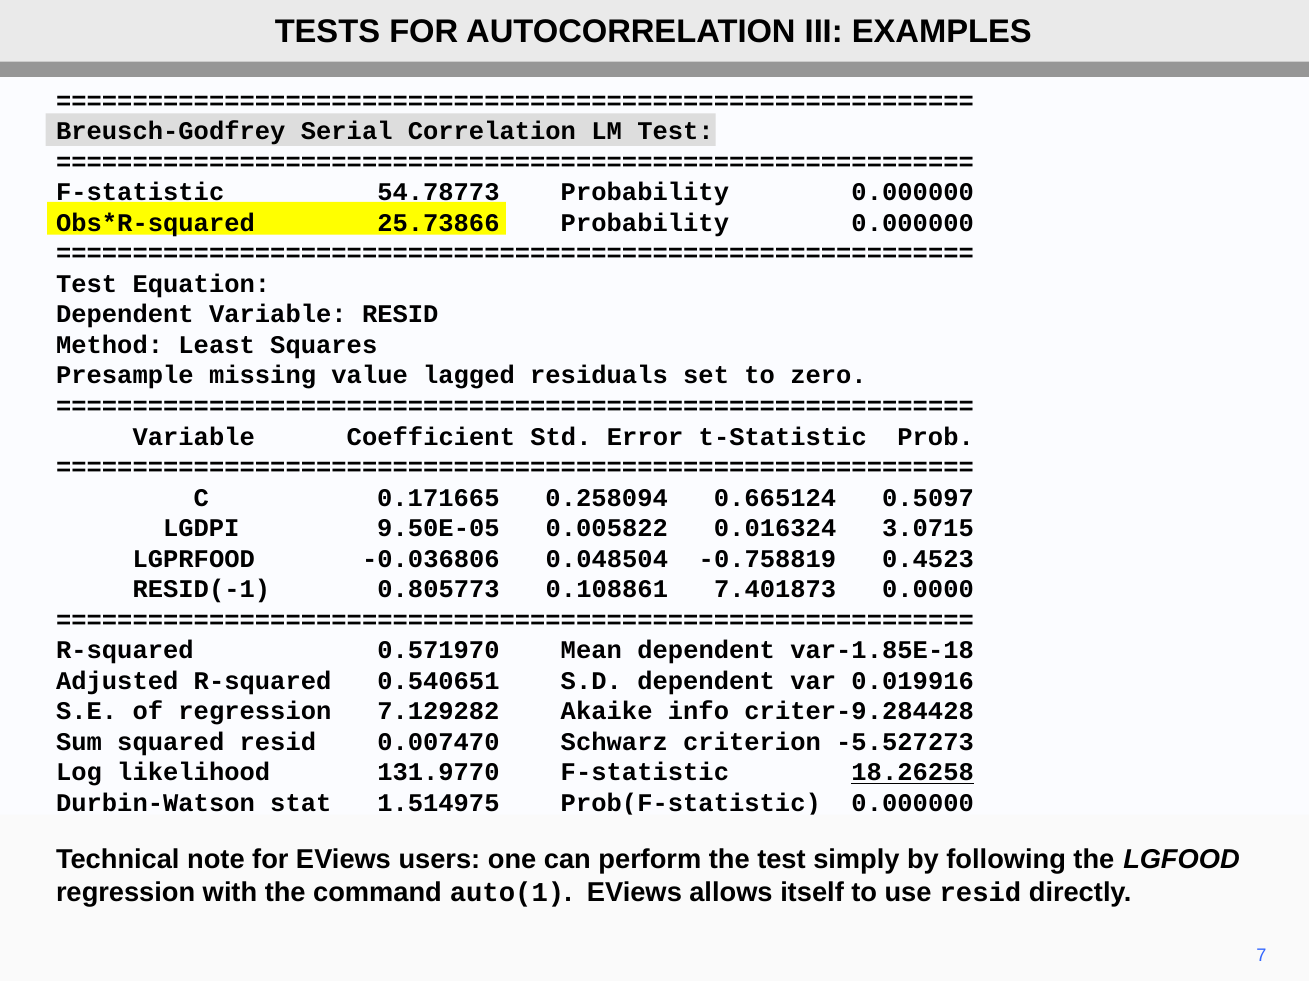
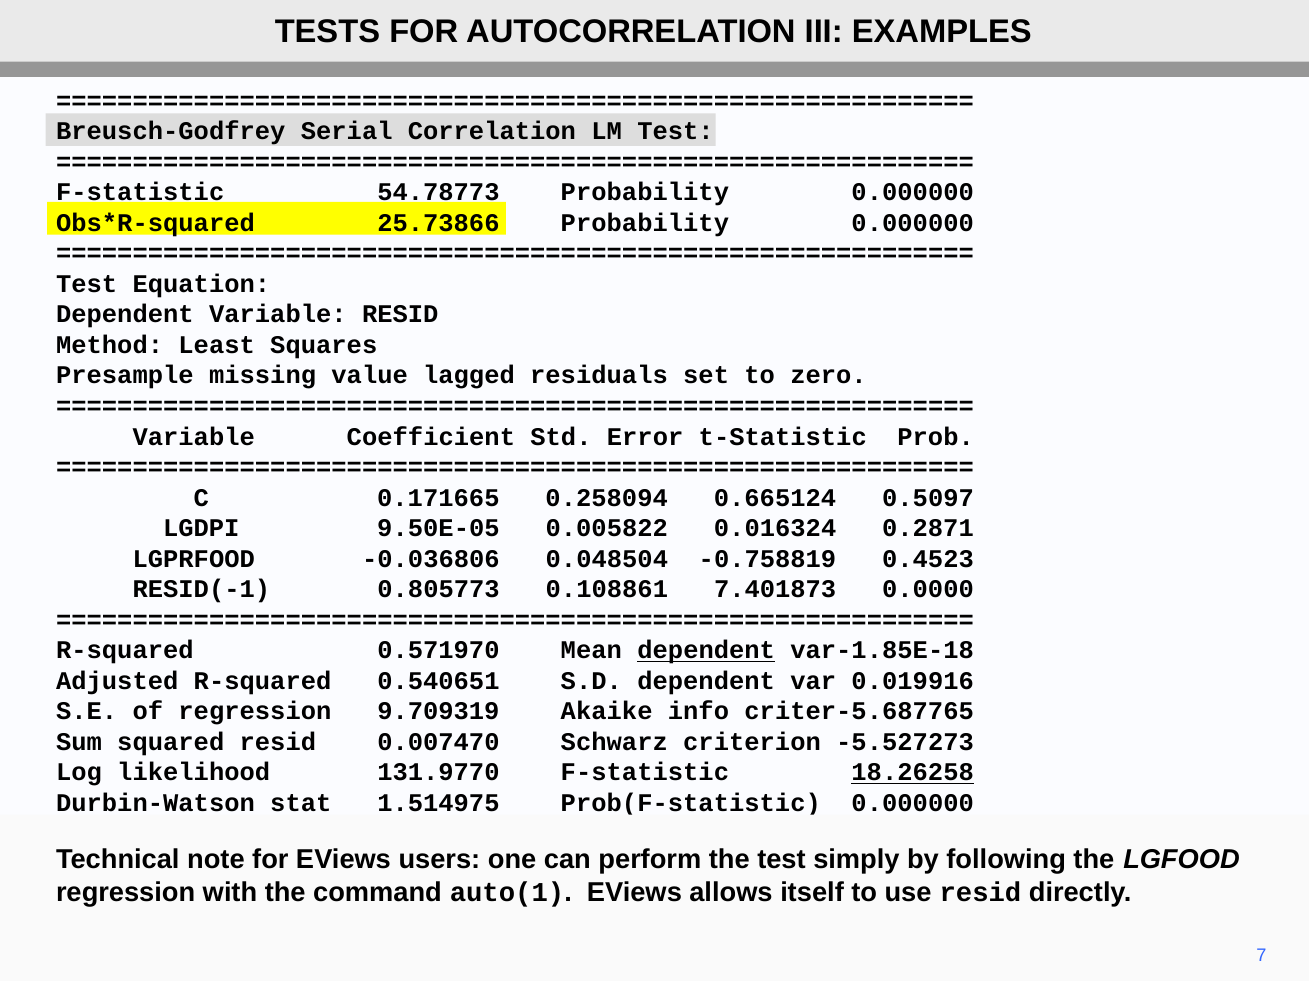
3.0715: 3.0715 -> 0.2871 (928, 529)
dependent underline: none -> present (706, 651)
7.129282: 7.129282 -> 9.709319 (438, 712)
criter-9.284428: criter-9.284428 -> criter-5.687765 (859, 712)
